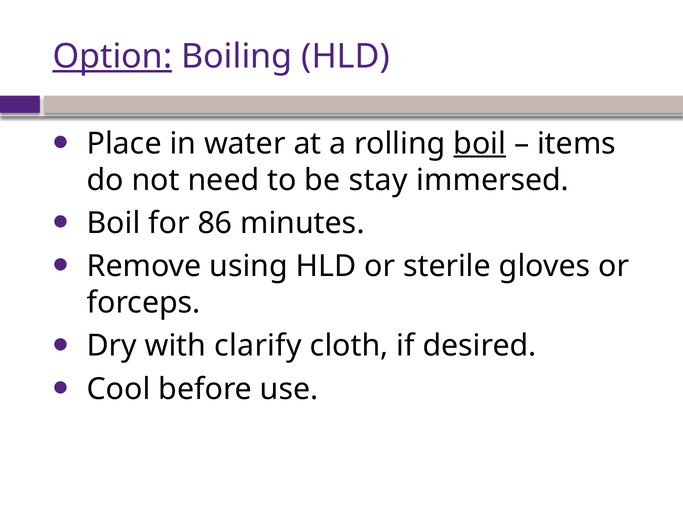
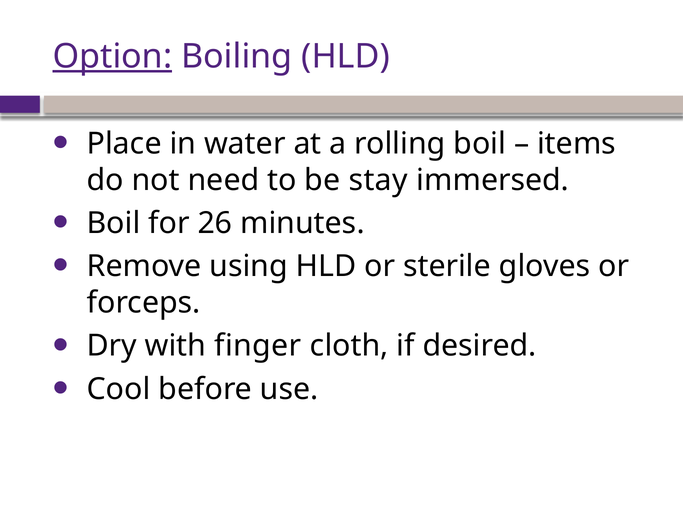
boil underline: present -> none (480, 143)
86: 86 -> 26 (215, 223)
clarify: clarify -> finger (258, 345)
